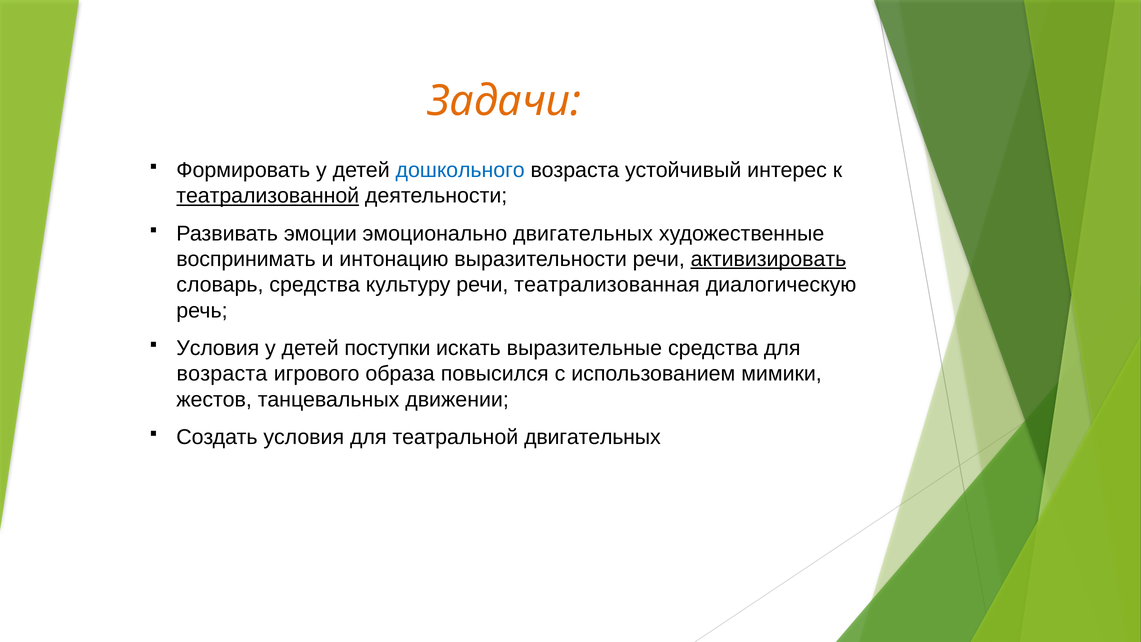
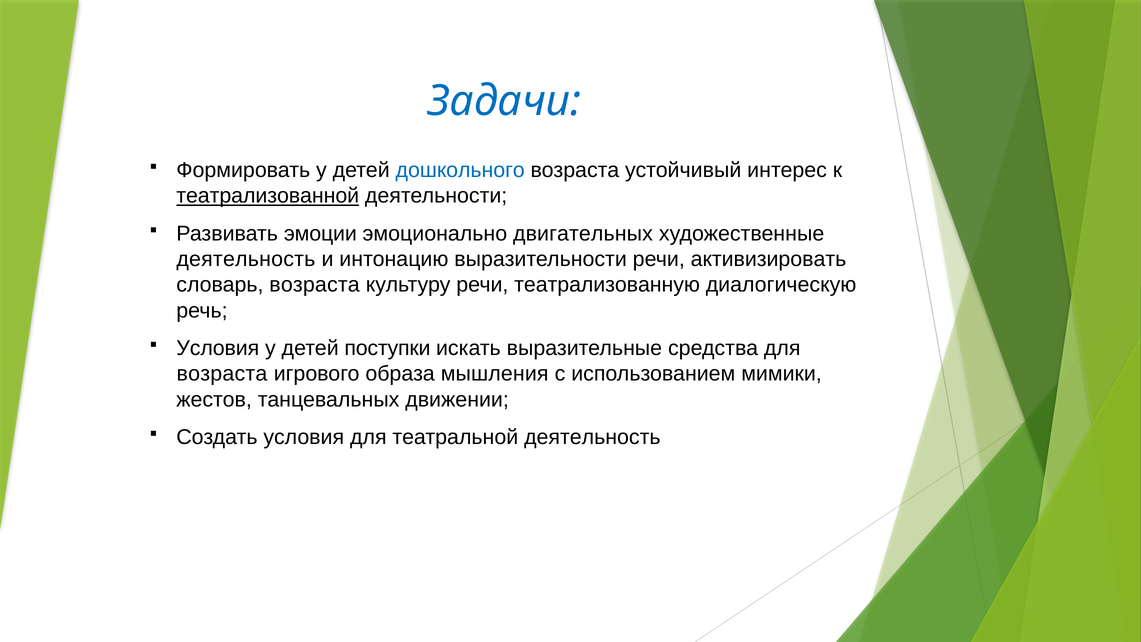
Задачи colour: orange -> blue (504, 101)
воспринимать: воспринимать -> деятельность (246, 259)
активизировать underline: present -> none (768, 259)
словарь средства: средства -> возраста (315, 285)
театрализованная: театрализованная -> театрализованную (607, 285)
повысился: повысился -> мышления (495, 374)
театральной двигательных: двигательных -> деятельность (592, 437)
